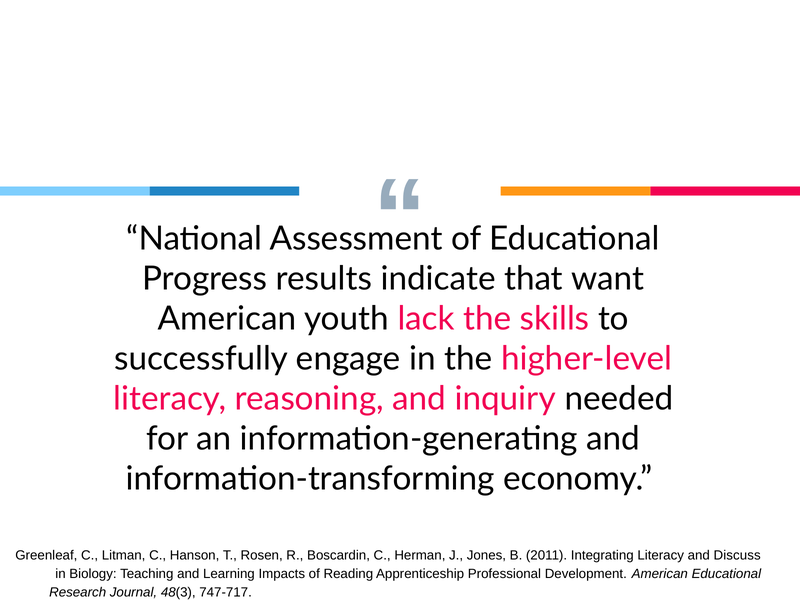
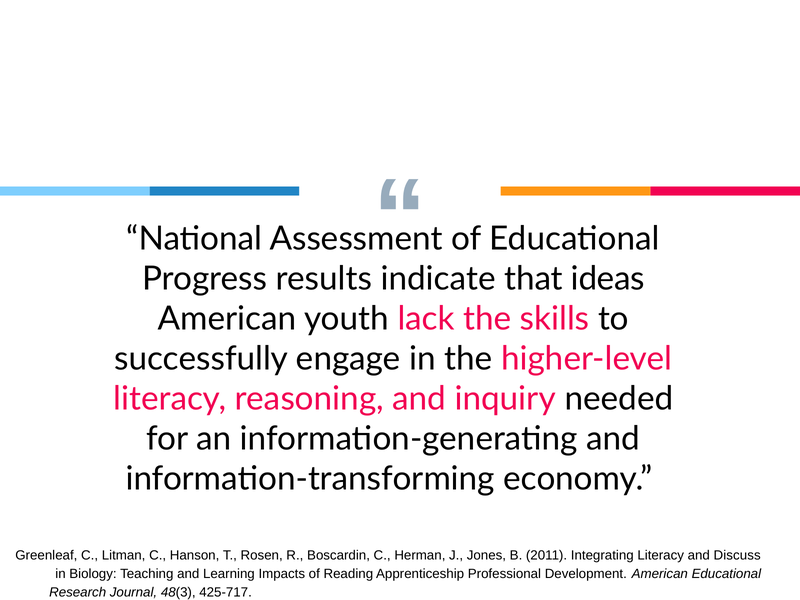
want: want -> ideas (608, 279)
747-717: 747-717 -> 425-717 (226, 592)
